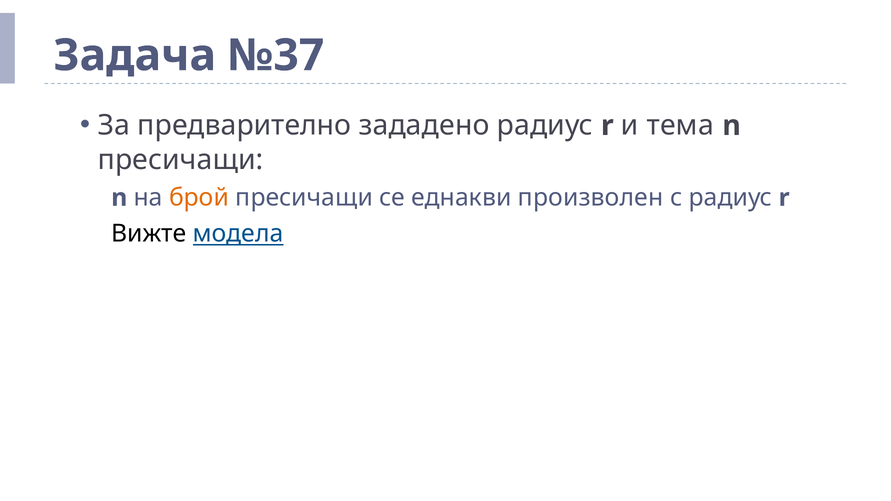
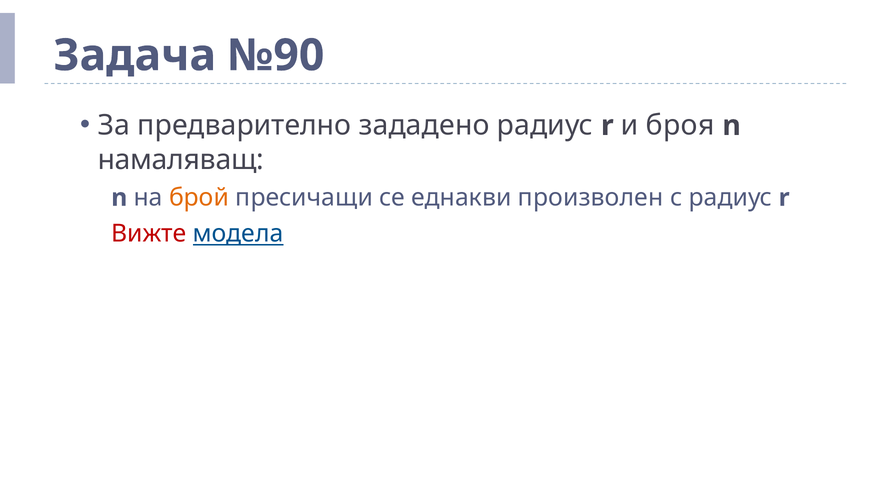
№37: №37 -> №90 (276, 56)
тема: тема -> броя (680, 126)
пресичащи: пресичащи -> намаляващ (181, 160)
Вижте colour: black -> red (149, 234)
